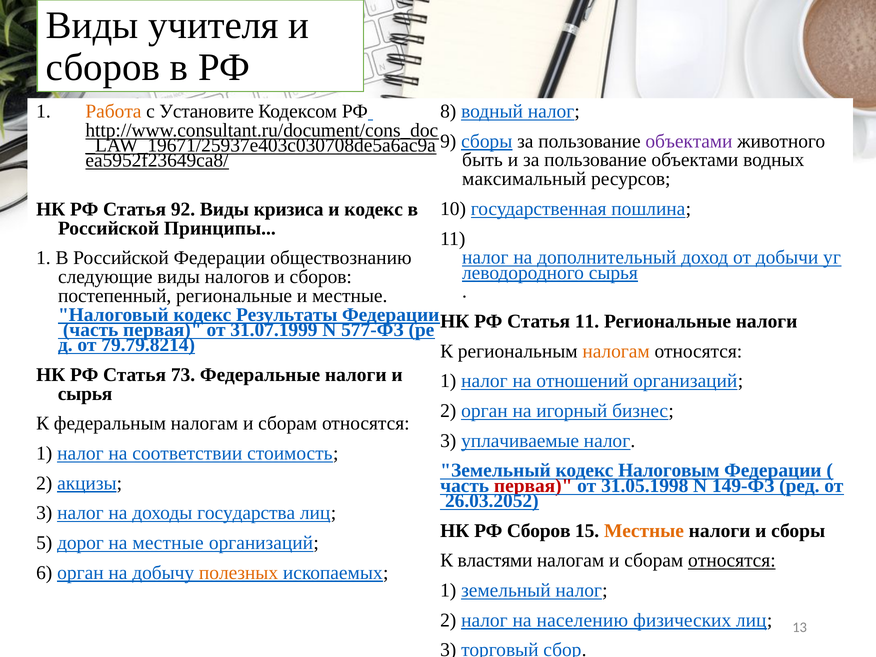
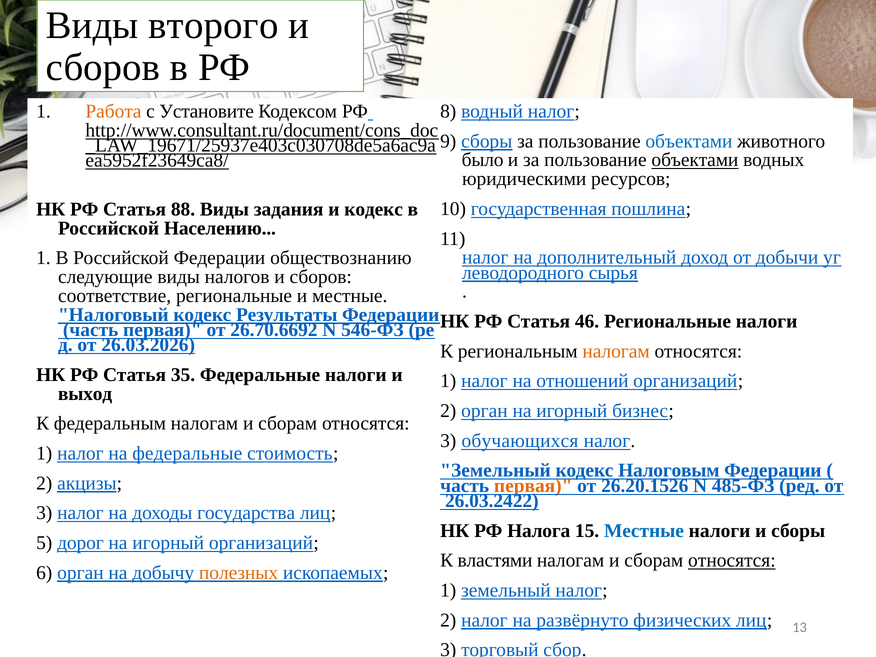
учителя: учителя -> второго (213, 25)
объектами colour: purple -> blue (689, 141)
быть: быть -> было (483, 160)
объектами underline: none -> present (695, 160)
максимальный: максимальный -> юридическими (524, 179)
92: 92 -> 88 (183, 209)
кризиса: кризиса -> задания (289, 209)
Принципы: Принципы -> Населению (220, 228)
постепенный: постепенный -> соответствие (115, 296)
Статья 11: 11 -> 46 (587, 321)
31.07.1999: 31.07.1999 -> 26.70.6692 (274, 330)
577-ФЗ: 577-ФЗ -> 546-ФЗ (372, 330)
79.79.8214: 79.79.8214 -> 26.03.2026 (148, 345)
73: 73 -> 35 (183, 375)
сырья: сырья -> выход (85, 394)
уплачиваемые: уплачиваемые -> обучающихся (520, 441)
на соответствии: соответствии -> федеральные (187, 453)
первая colour: red -> orange (533, 486)
31.05.1998: 31.05.1998 -> 26.20.1526 (645, 486)
149-ФЗ: 149-ФЗ -> 485-ФЗ (743, 486)
26.03.2052: 26.03.2052 -> 26.03.2422 (492, 501)
РФ Сборов: Сборов -> Налога (539, 531)
Местные colour: orange -> blue (644, 531)
местные: местные -> игорный (168, 543)
населению: населению -> развёрнуто (582, 620)
